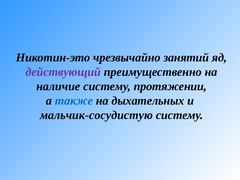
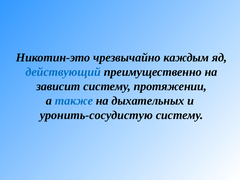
занятий: занятий -> каждым (186, 58)
действующий colour: purple -> blue (63, 72)
наличие: наличие -> зависит (58, 86)
мальчик-сосудистую: мальчик-сосудистую -> уронить-сосудистую (96, 115)
